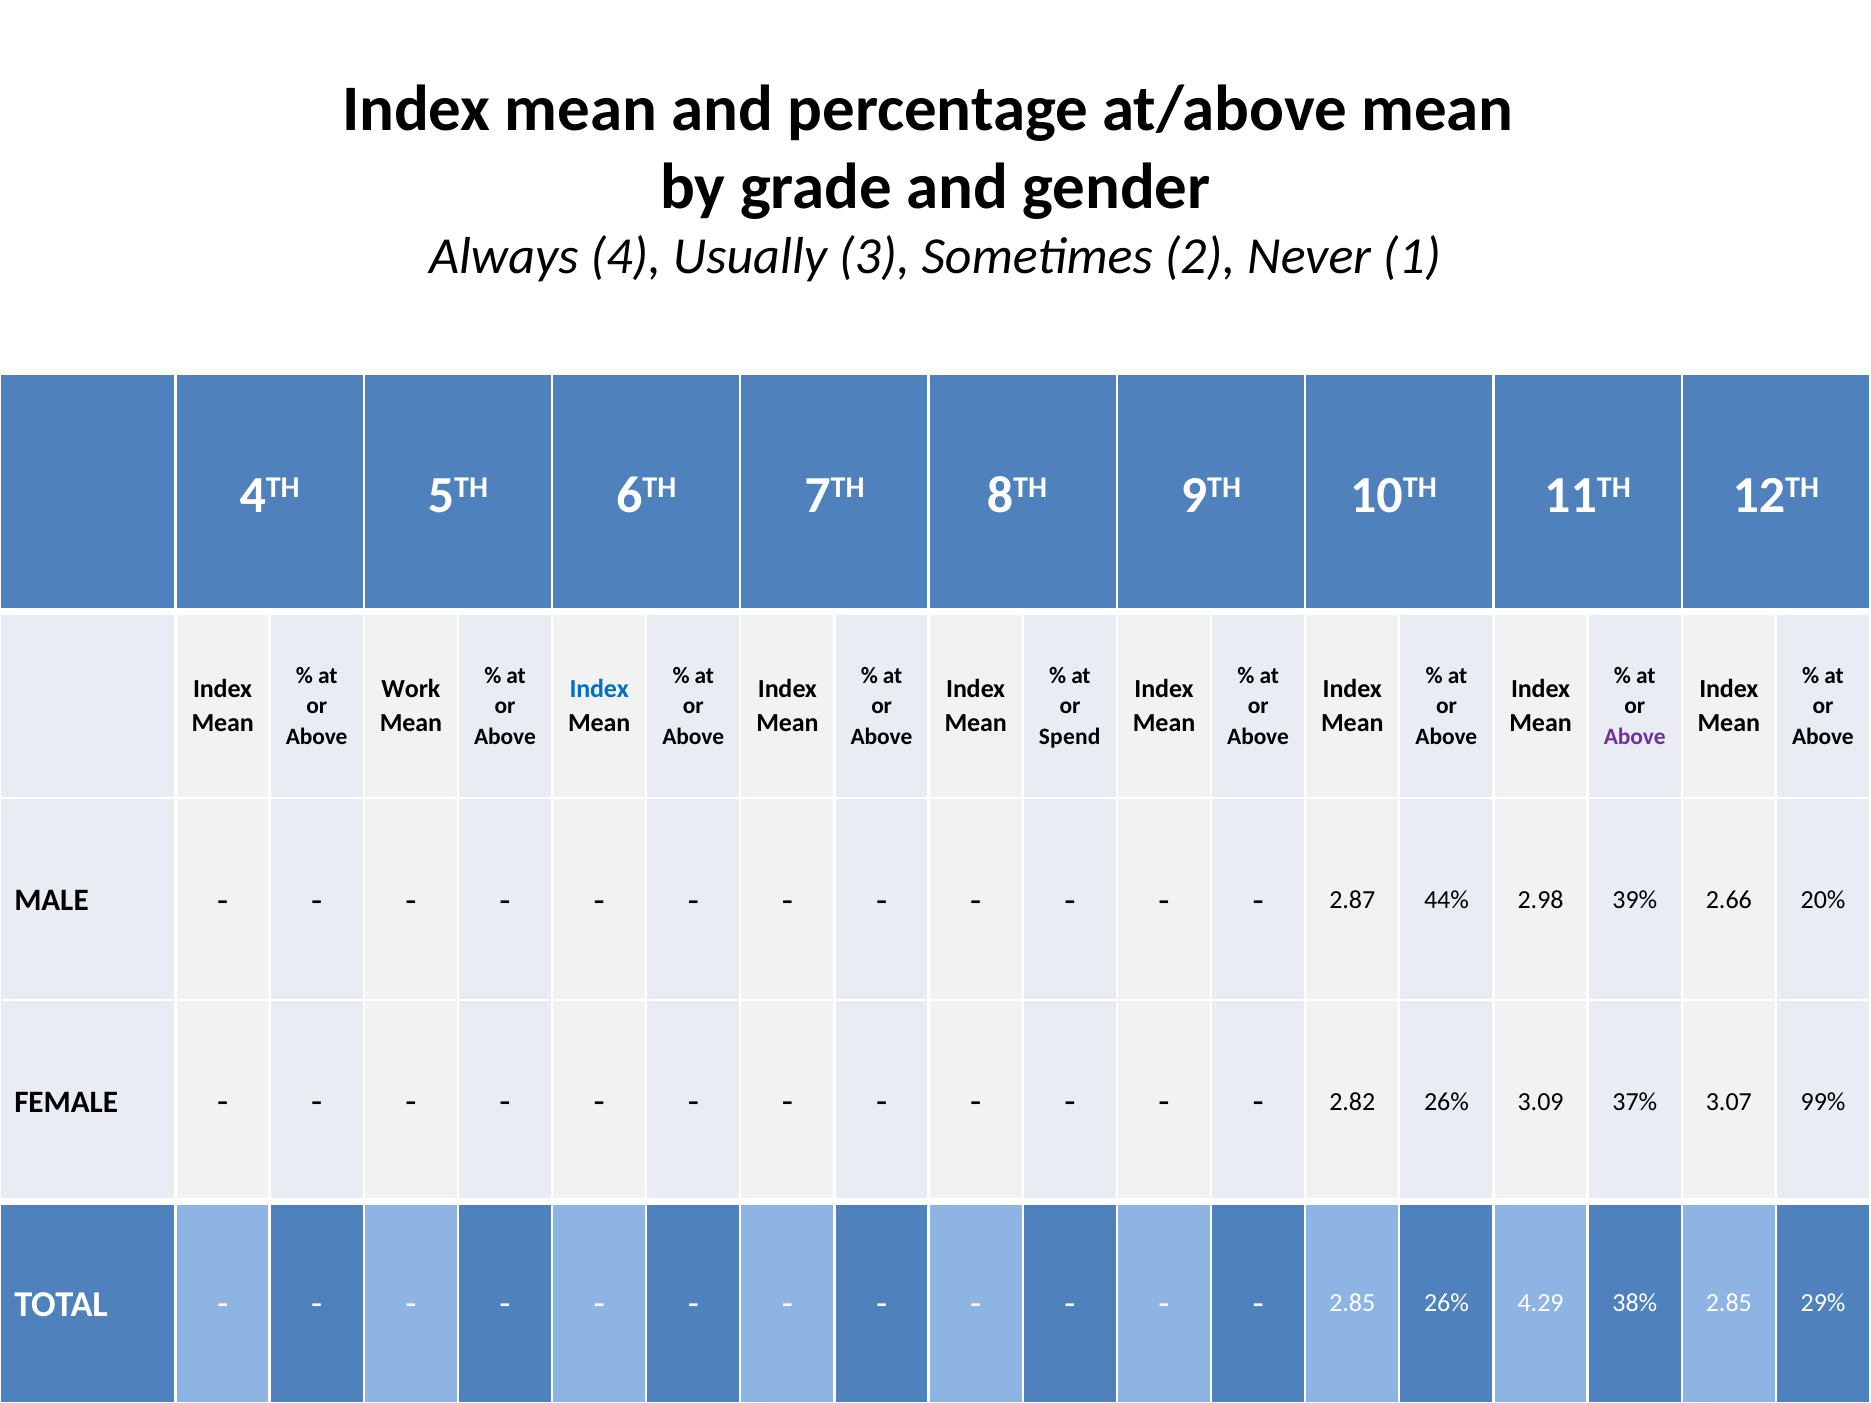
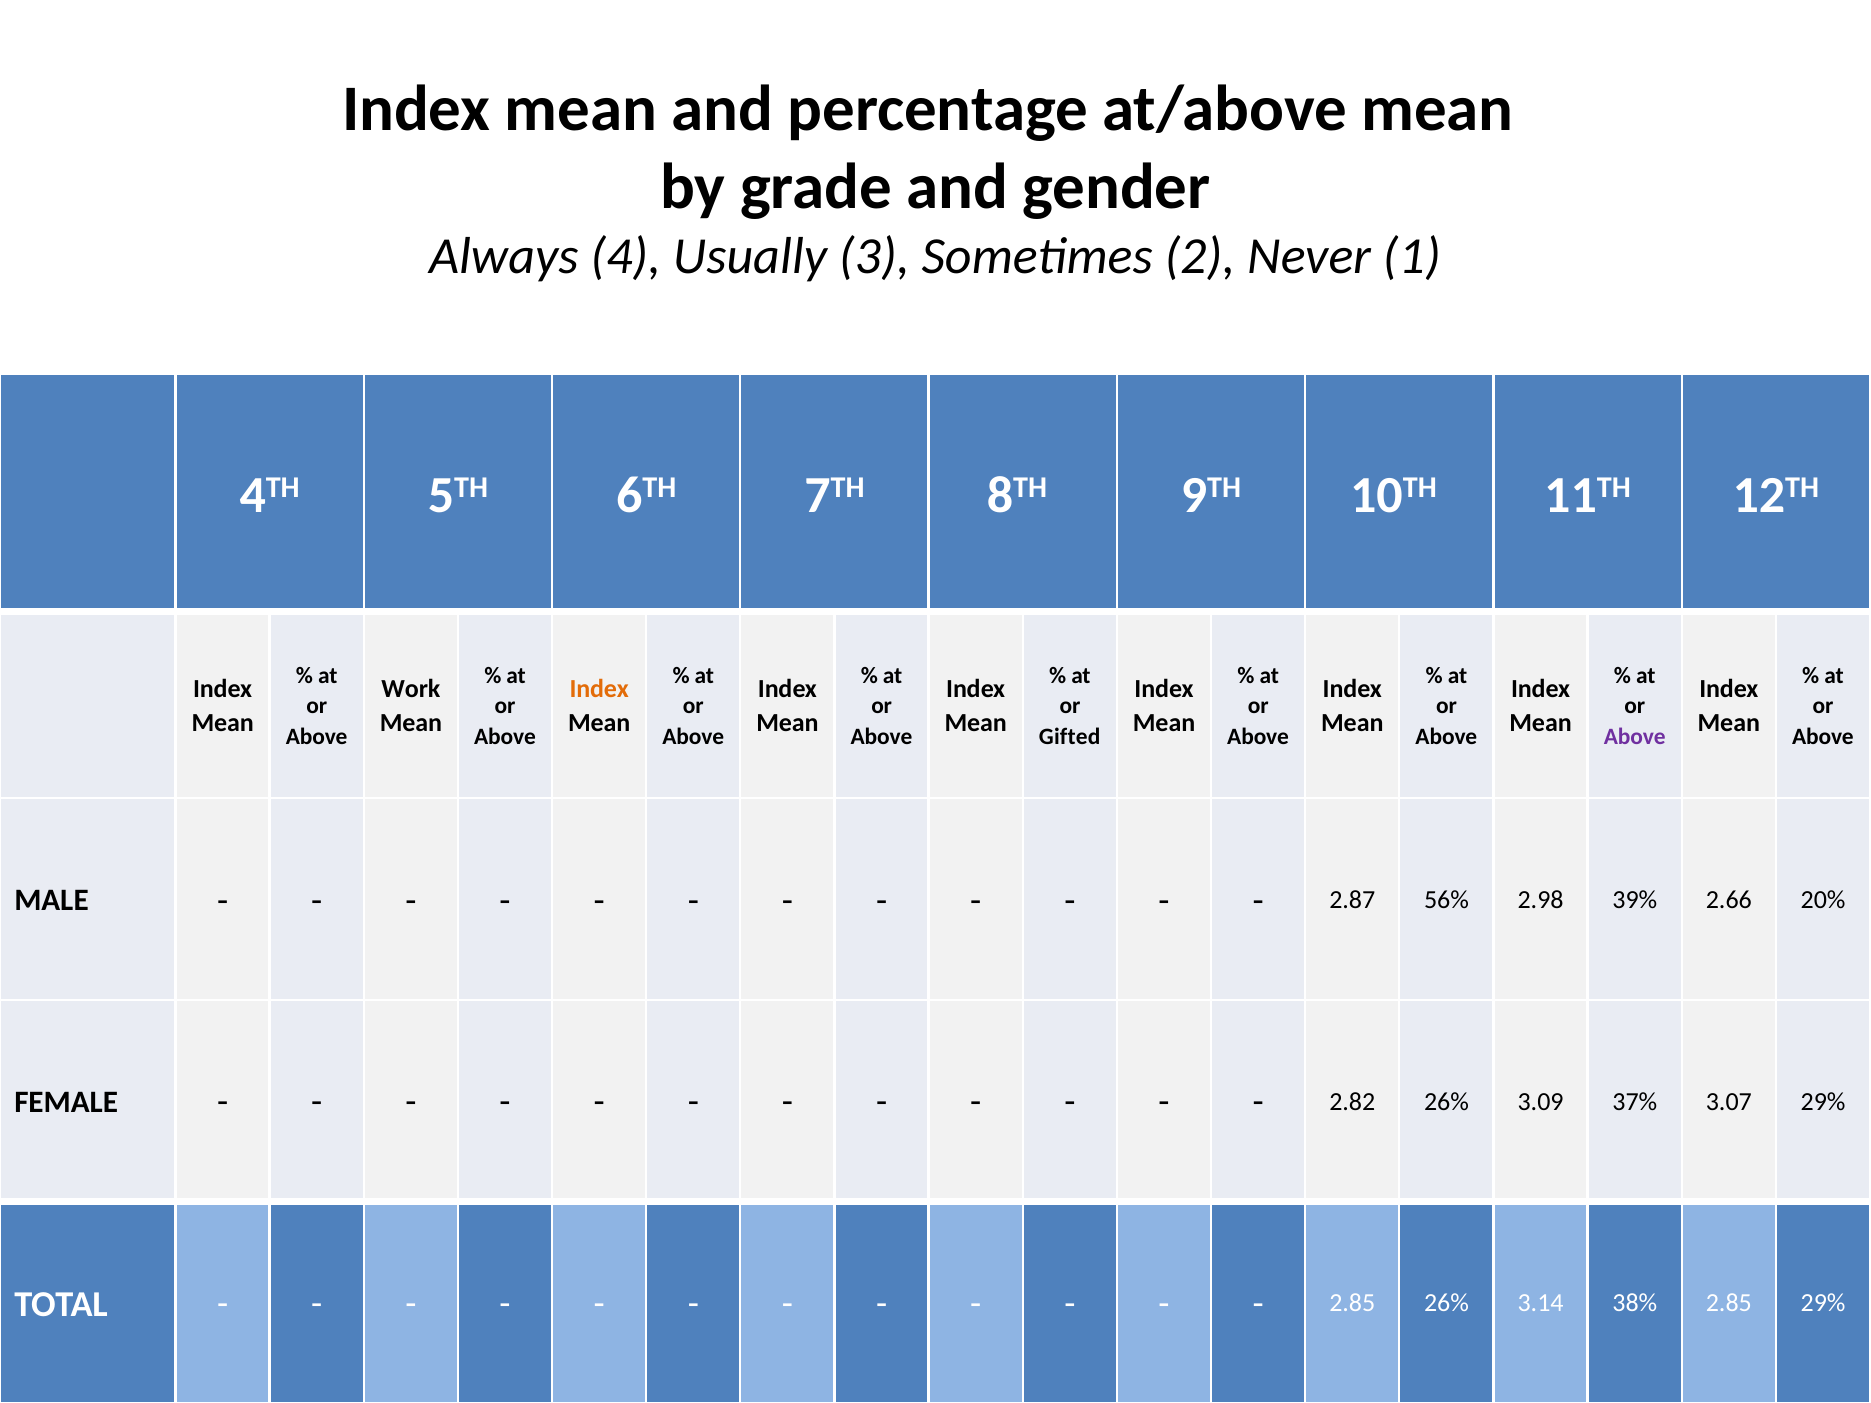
Index colour: blue -> orange (599, 690)
Spend: Spend -> Gifted (1070, 737)
44%: 44% -> 56% (1447, 900)
3.07 99%: 99% -> 29% (1823, 1102)
4.29: 4.29 -> 3.14 (1541, 1303)
